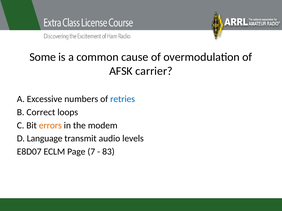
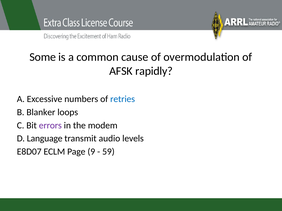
carrier: carrier -> rapidly (154, 71)
Correct: Correct -> Blanker (41, 112)
errors colour: orange -> purple (50, 126)
7: 7 -> 9 (91, 152)
83: 83 -> 59 (108, 152)
